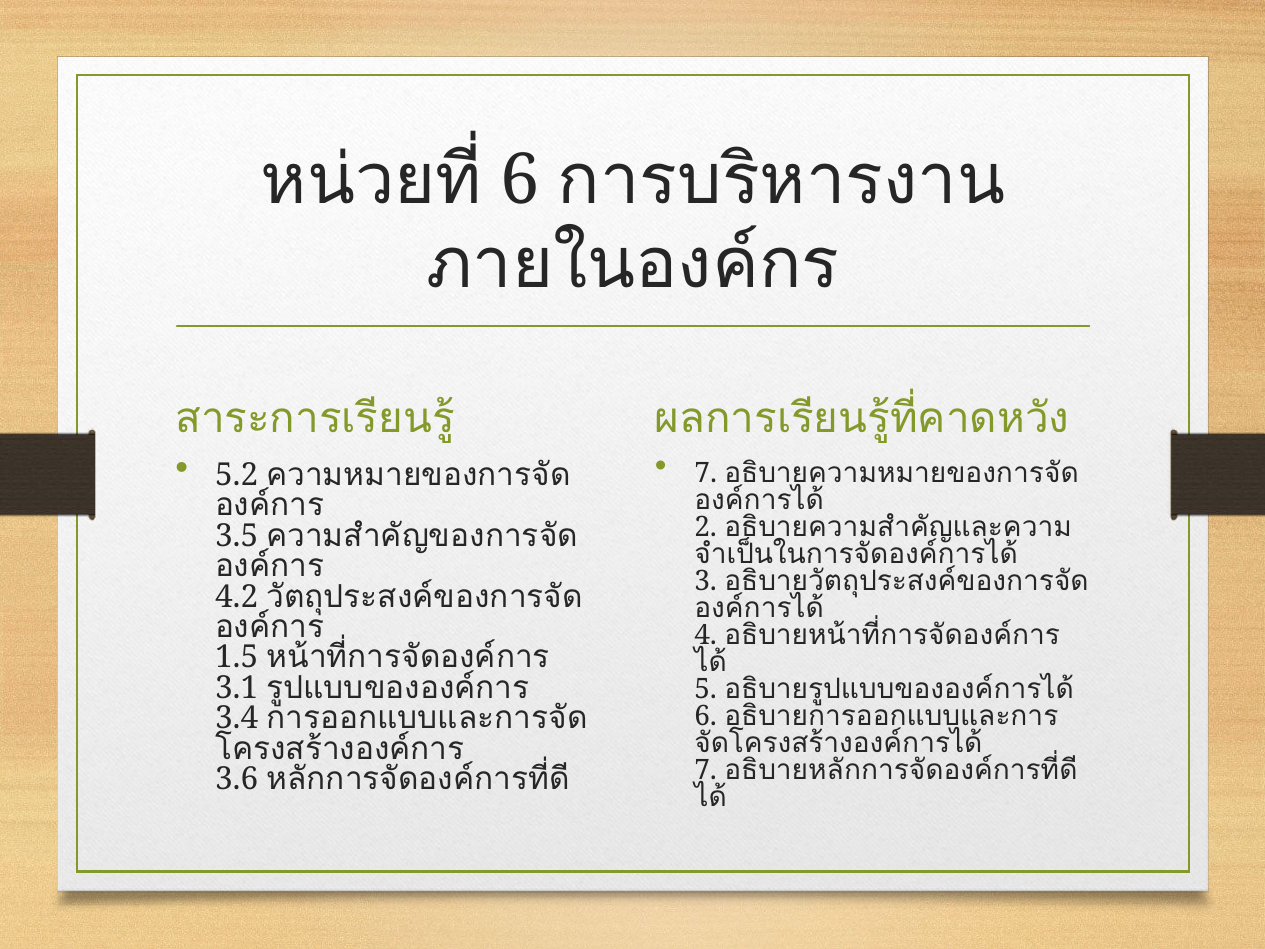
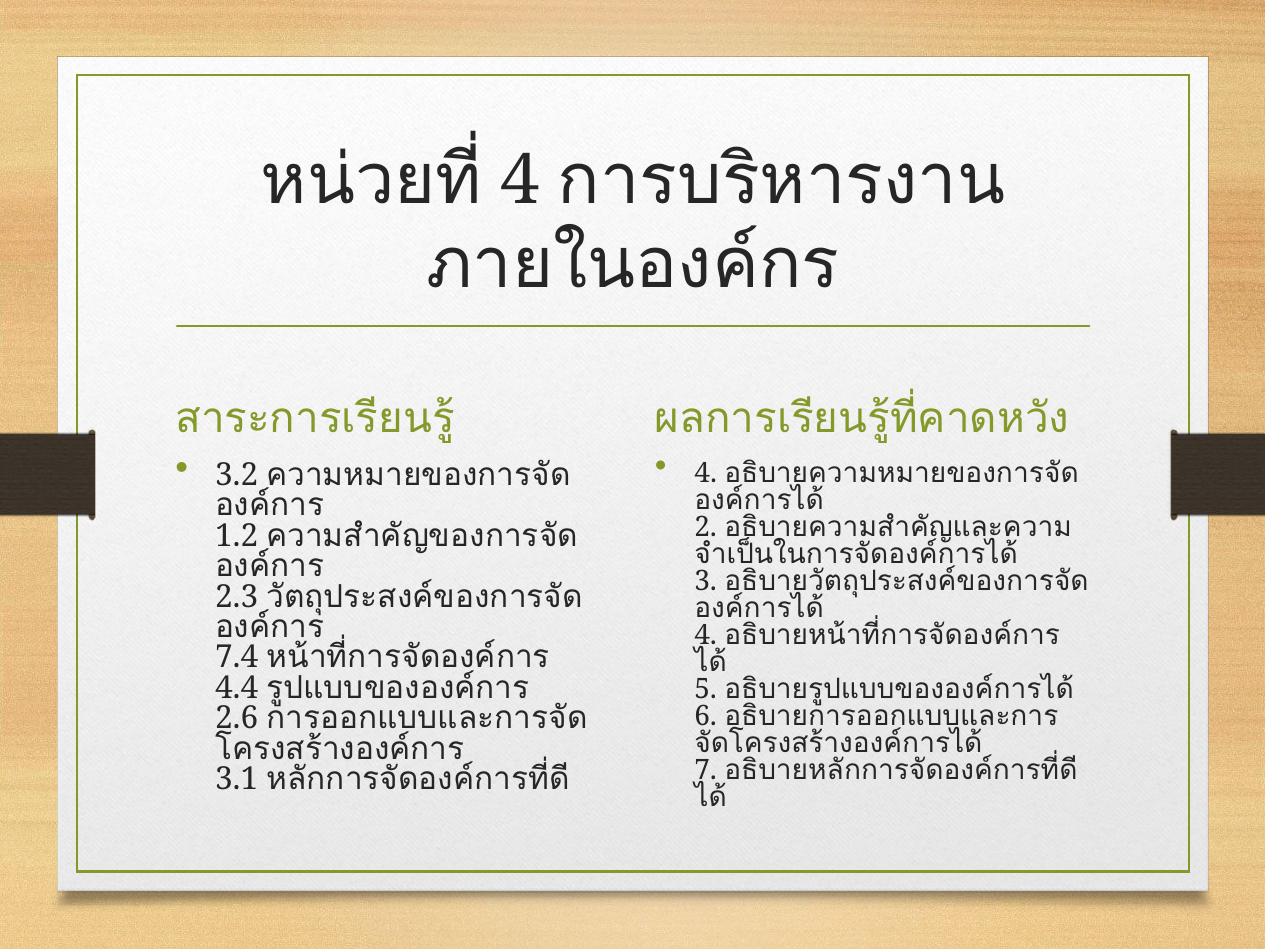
6: 6 -> 4 (520, 180)
5.2: 5.2 -> 3.2 (237, 475)
7: 7 -> 4 (706, 473)
3.5: 3.5 -> 1.2 (237, 536)
4.2: 4.2 -> 2.3 (237, 596)
1.5: 1.5 -> 7.4 (237, 657)
3.1: 3.1 -> 4.4 (237, 688)
3.4: 3.4 -> 2.6 (237, 718)
3.6: 3.6 -> 3.1 (237, 779)
